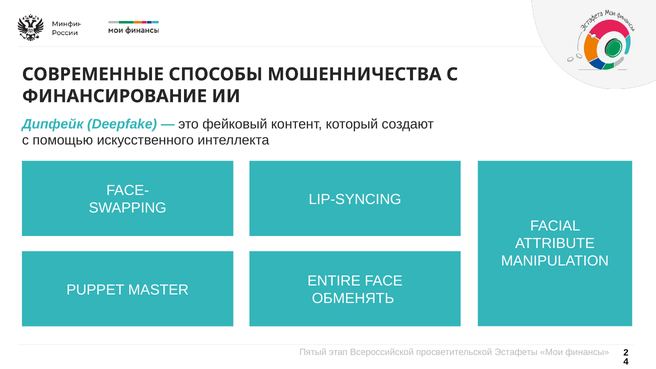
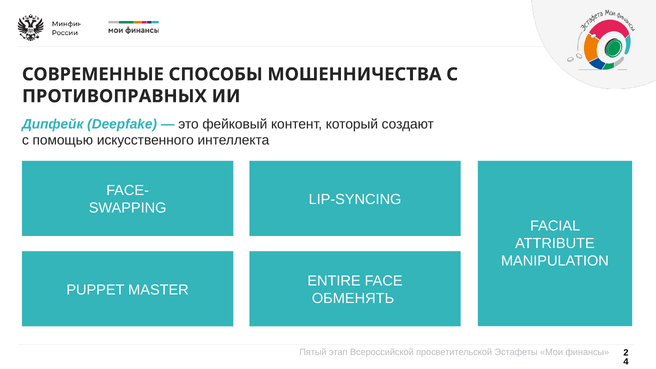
ФИНАНСИРОВАНИЕ: ФИНАНСИРОВАНИЕ -> ПРОТИВОПРАВНЫХ (114, 96)
